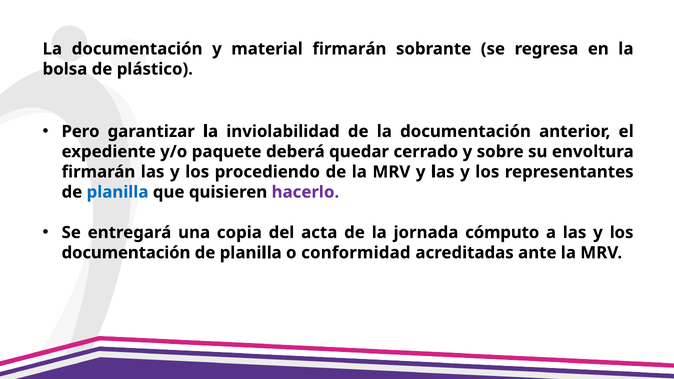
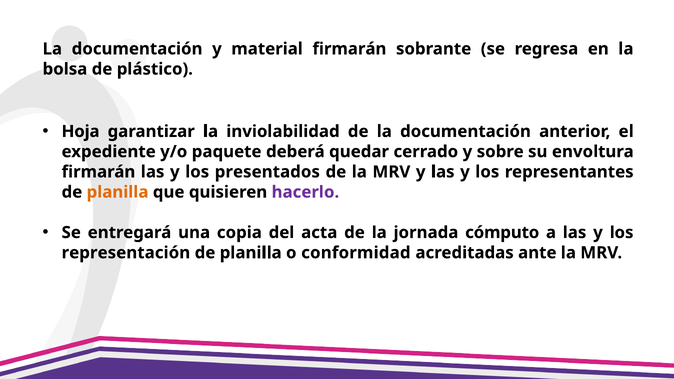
Pero: Pero -> Hoja (81, 131)
procediendo: procediendo -> presentados (267, 172)
planilla colour: blue -> orange (118, 192)
documentación: documentación -> representación (126, 253)
